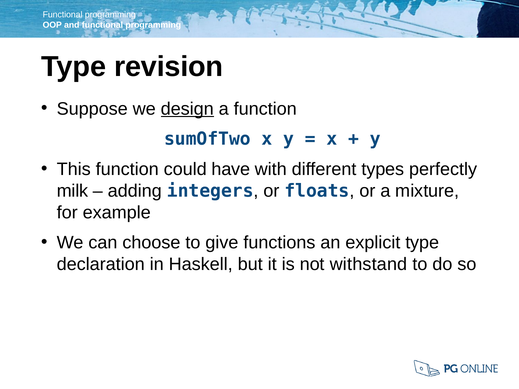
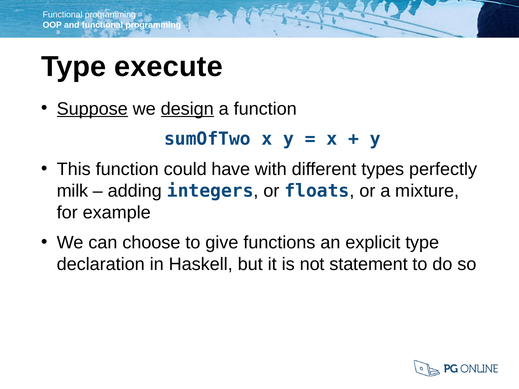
revision: revision -> execute (168, 67)
Suppose underline: none -> present (92, 109)
withstand: withstand -> statement (369, 264)
